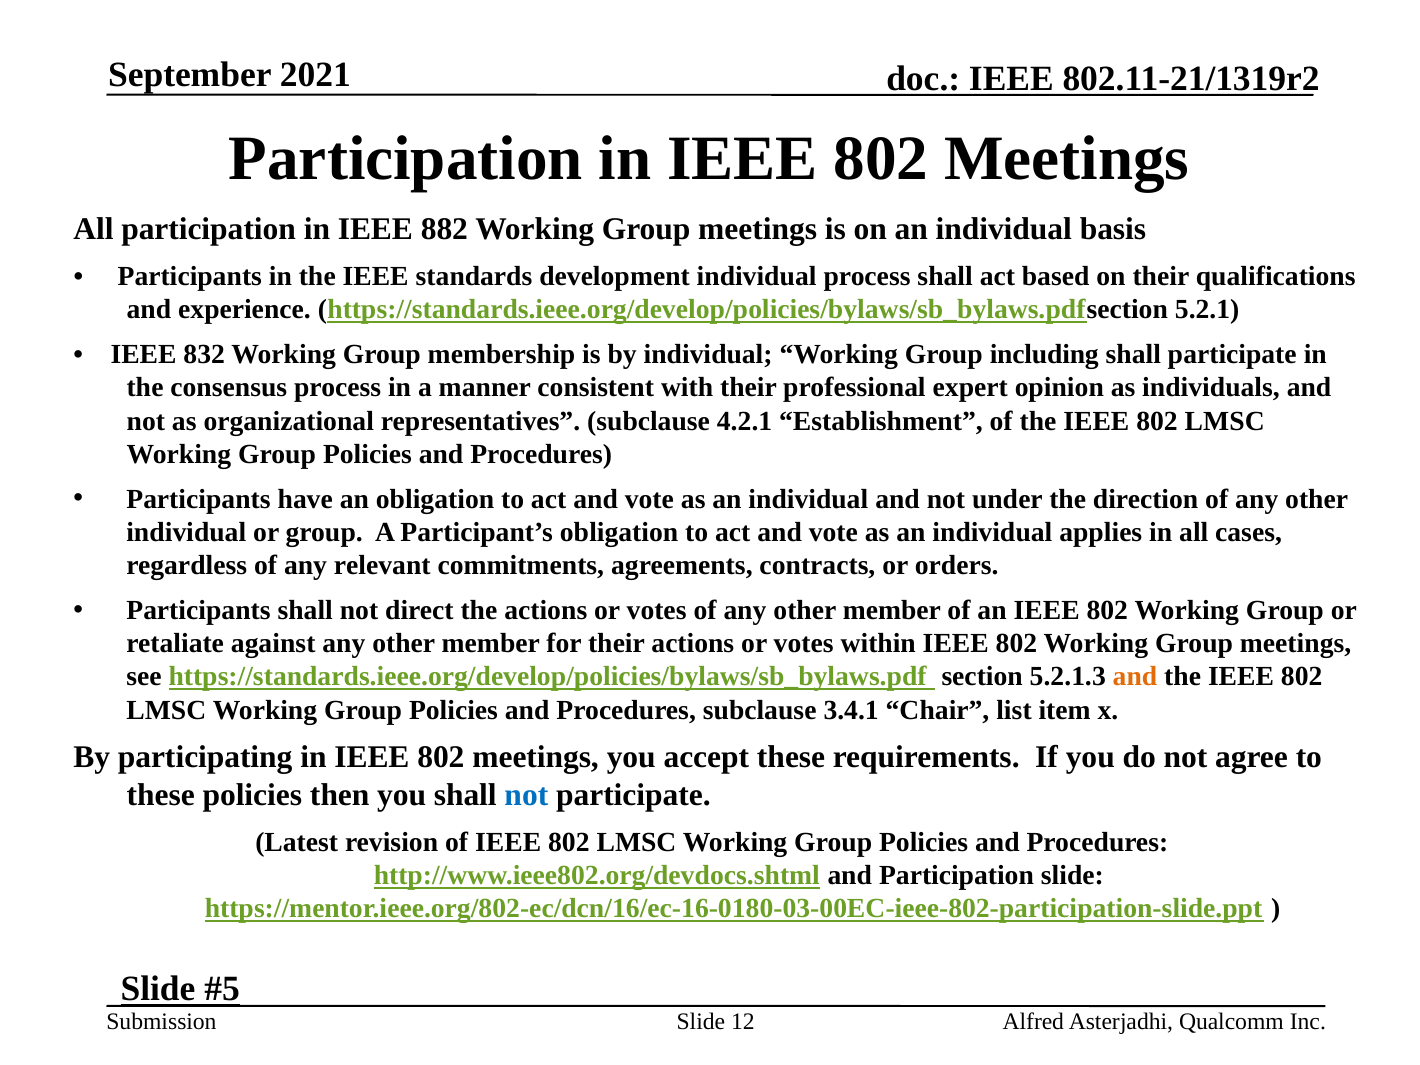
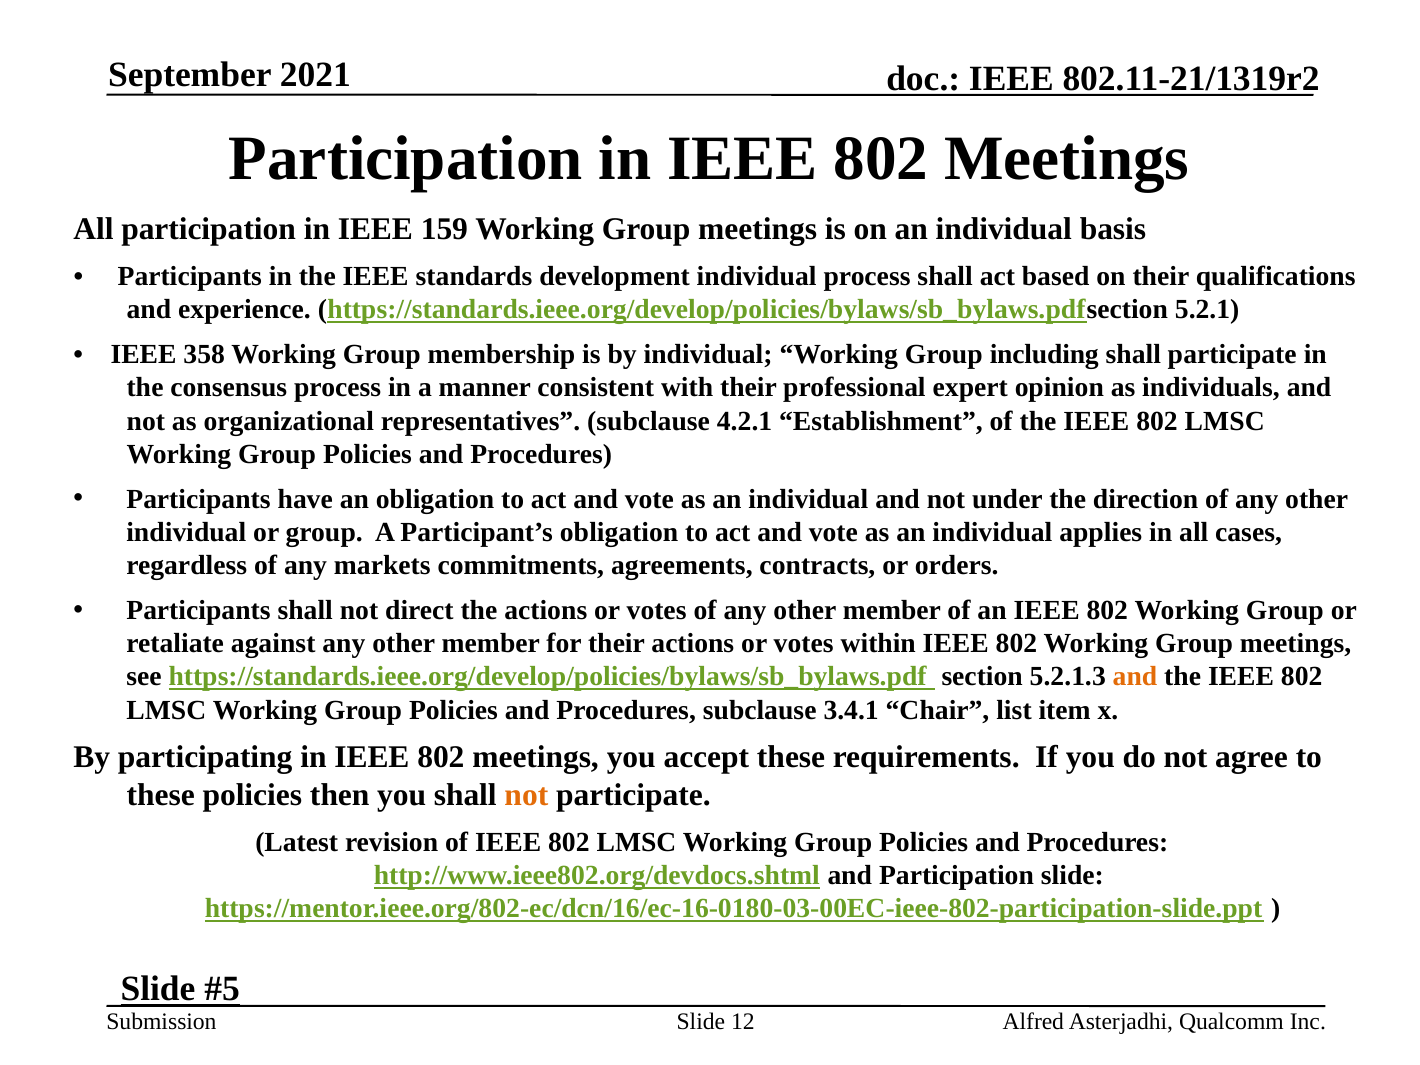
882: 882 -> 159 (444, 229)
832: 832 -> 358 (204, 355)
relevant: relevant -> markets (382, 565)
not colour: blue -> orange (526, 795)
